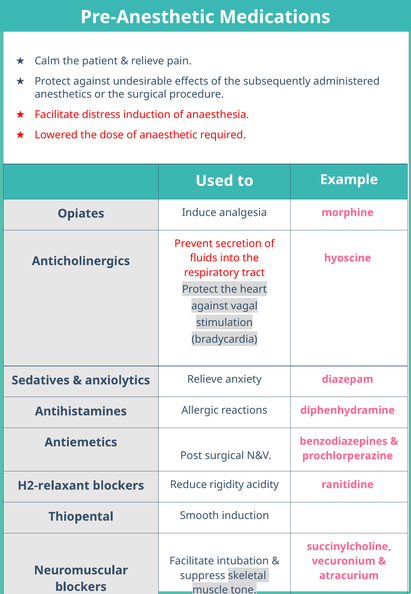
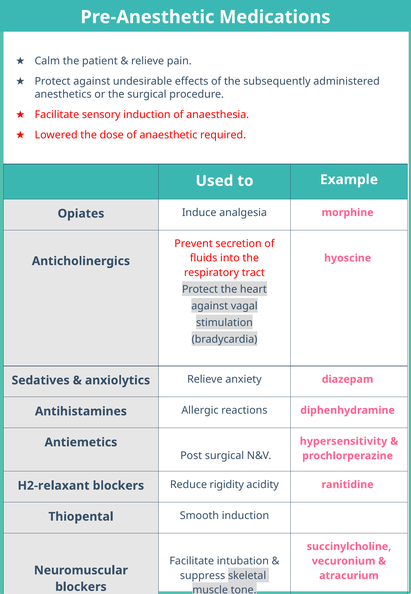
distress: distress -> sensory (101, 115)
benzodiazepines: benzodiazepines -> hypersensitivity (344, 441)
